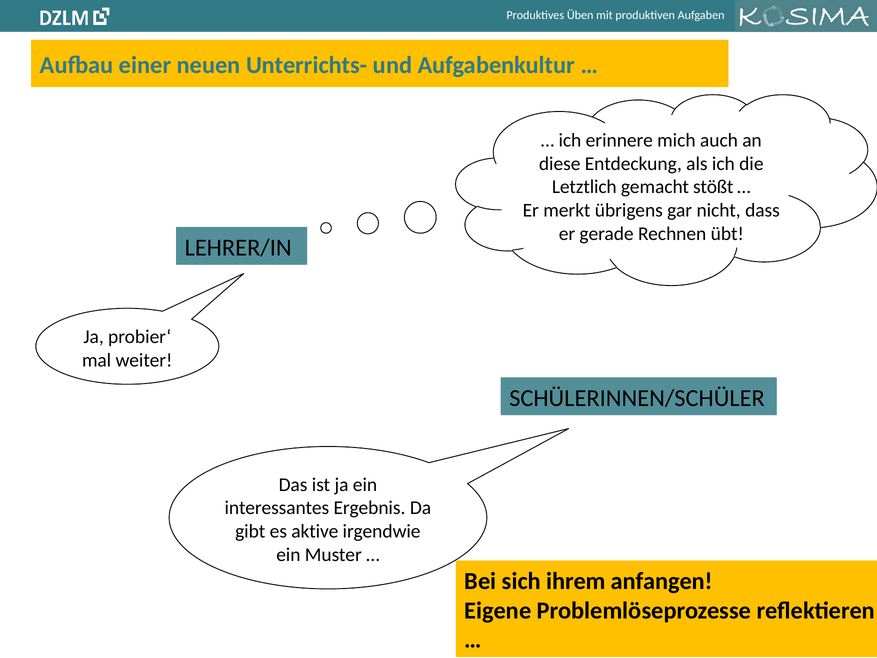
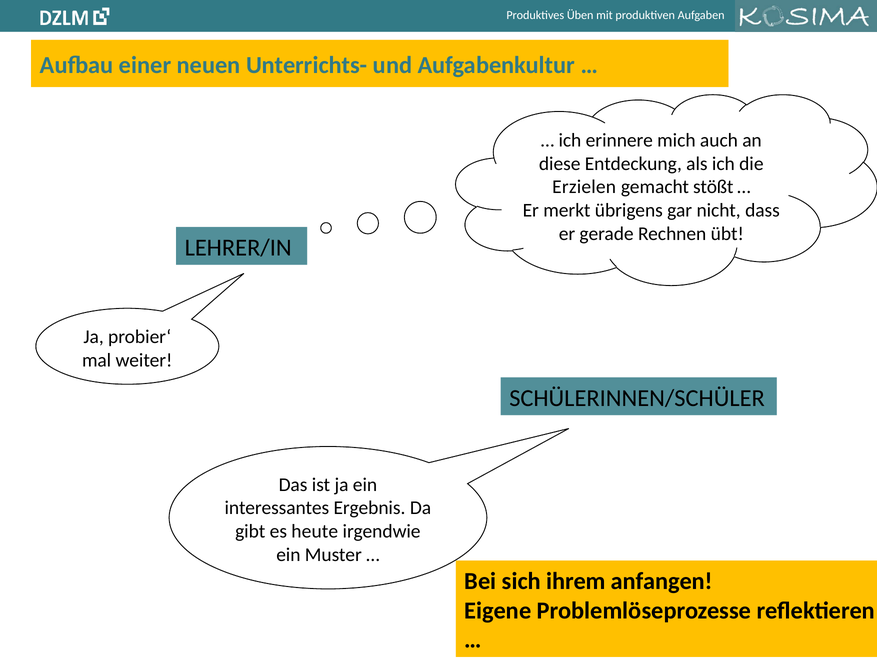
Letztlich: Letztlich -> Erzielen (584, 187)
aktive: aktive -> heute (315, 531)
